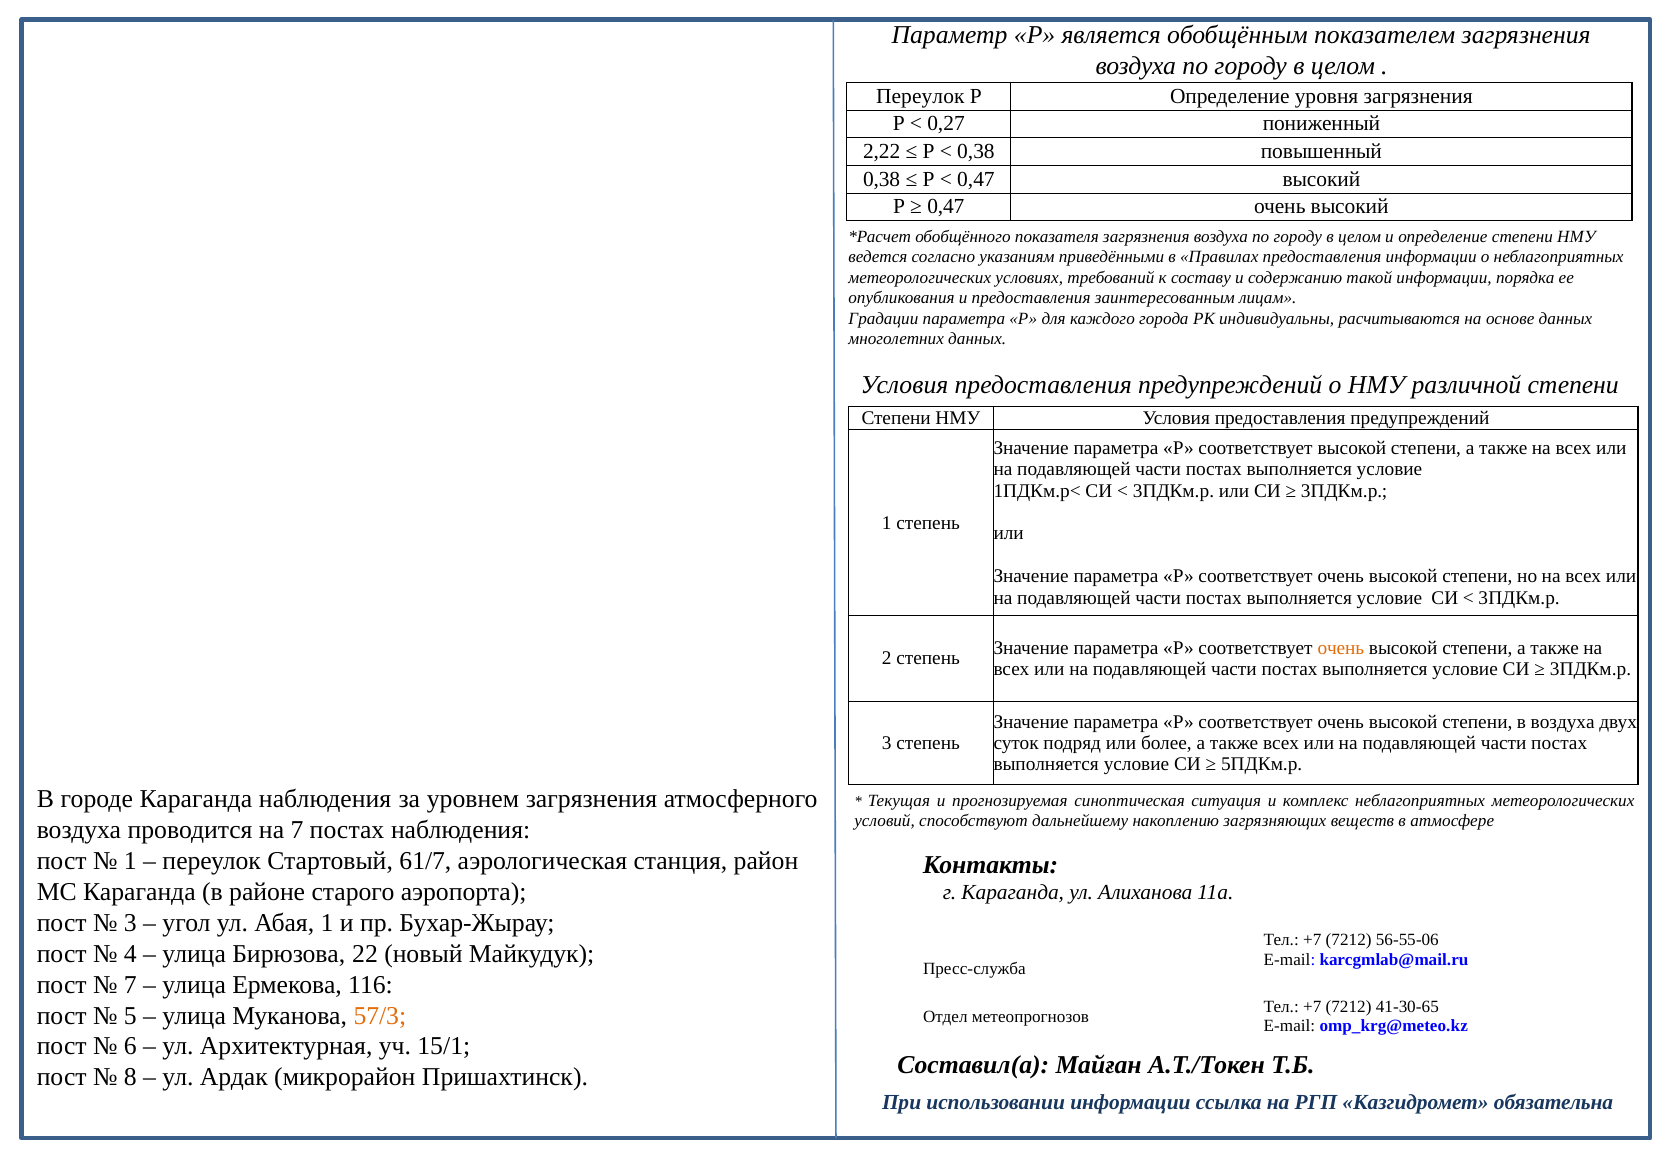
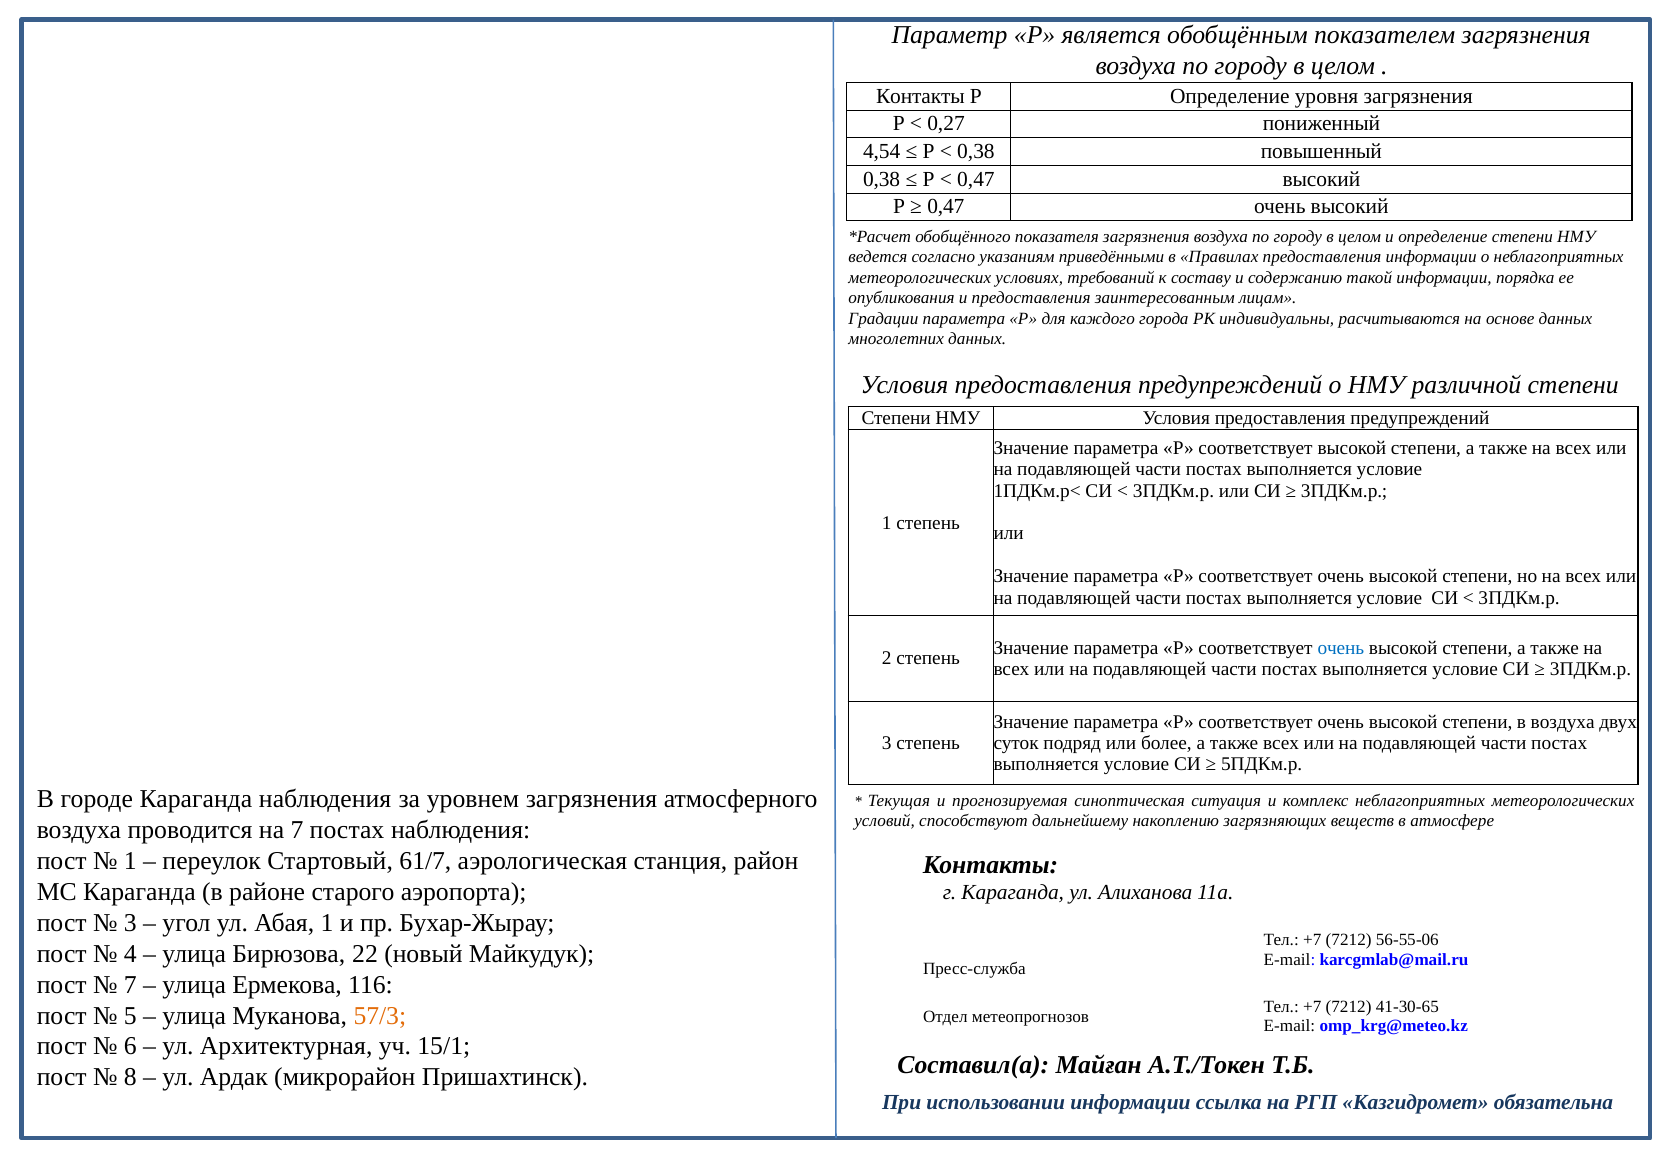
Переулок: Переулок -> Контакты (920, 96)
2,22: 2,22 -> 4,54 (882, 151)
очень colour: orange -> blue (1341, 648)
